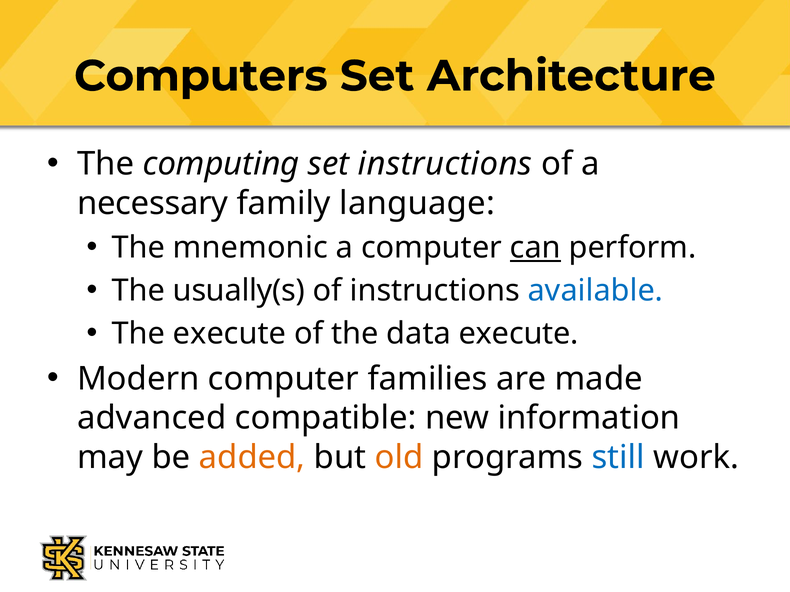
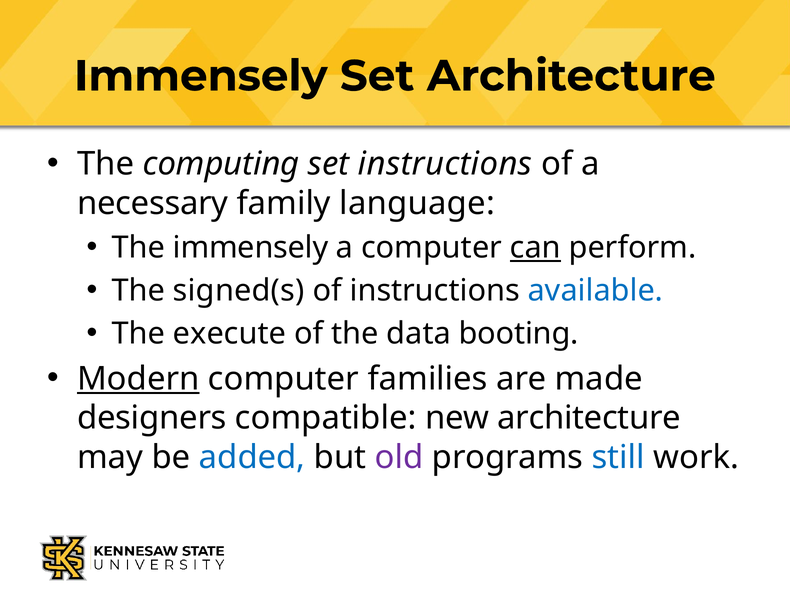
Computers: Computers -> Immensely (201, 76)
The mnemonic: mnemonic -> immensely (251, 248)
usually(s: usually(s -> signed(s (239, 291)
data execute: execute -> booting (519, 334)
Modern underline: none -> present (138, 379)
advanced: advanced -> designers (152, 418)
new information: information -> architecture (589, 418)
added colour: orange -> blue (252, 458)
old colour: orange -> purple (399, 458)
